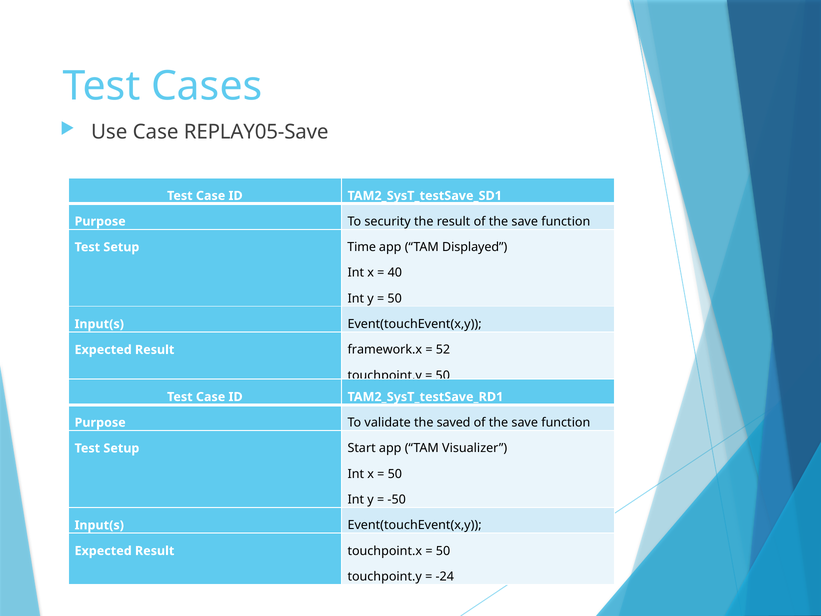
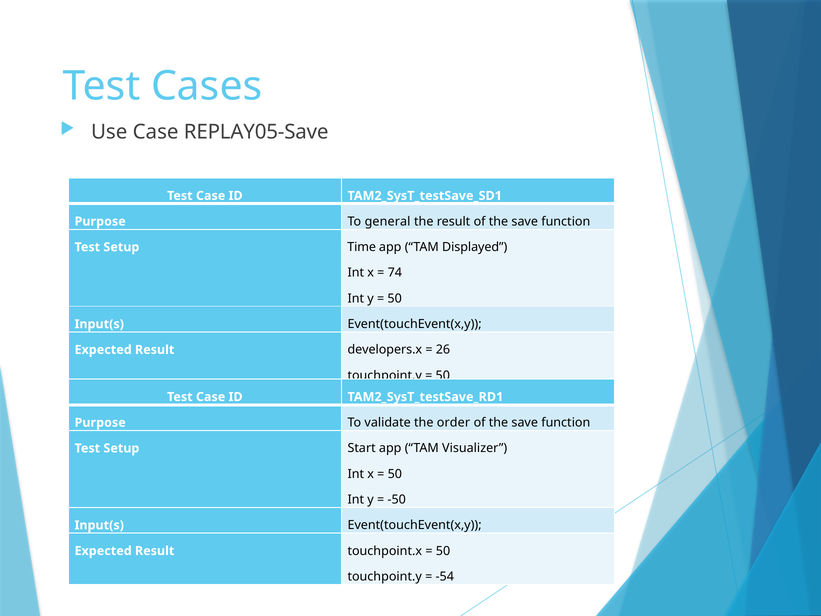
security: security -> general (388, 221)
40: 40 -> 74 (395, 273)
framework.x: framework.x -> developers.x (385, 350)
52: 52 -> 26 (443, 350)
saved: saved -> order (453, 422)
-24: -24 -> -54 (445, 576)
